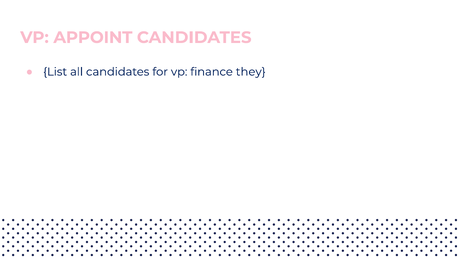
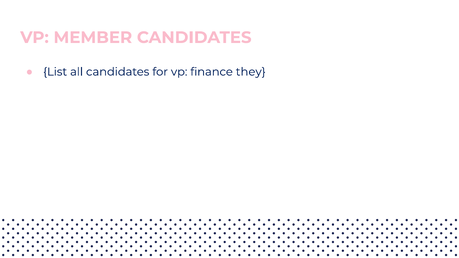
APPOINT: APPOINT -> MEMBER (93, 38)
